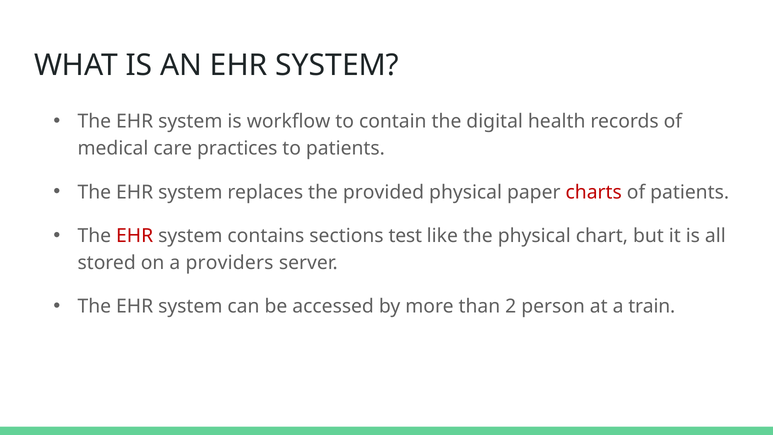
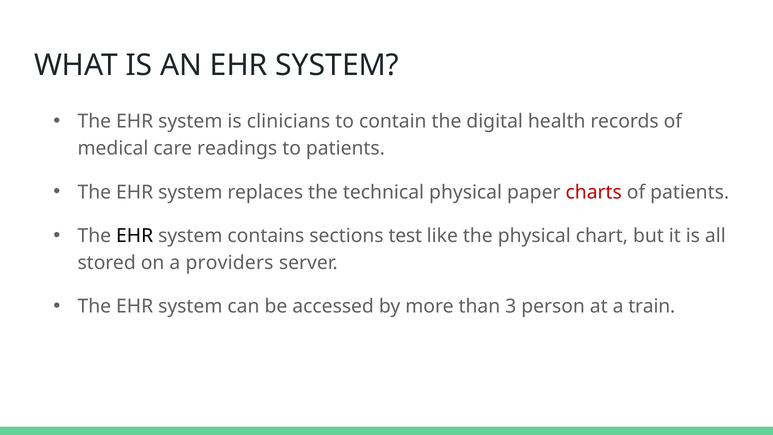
workflow: workflow -> clinicians (288, 122)
practices: practices -> readings (237, 148)
provided: provided -> technical (384, 192)
EHR colour: red -> black (135, 236)
2: 2 -> 3 (511, 306)
